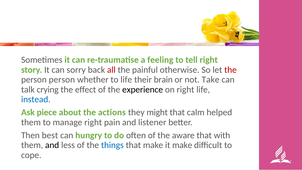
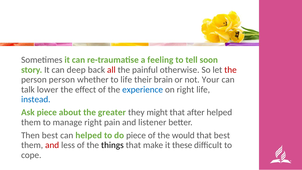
tell right: right -> soon (209, 60)
sorry: sorry -> deep (76, 70)
Take: Take -> Your (211, 80)
crying: crying -> lower (48, 89)
experience colour: black -> blue (143, 89)
actions: actions -> greater (112, 112)
calm: calm -> after (196, 112)
can hungry: hungry -> helped (89, 135)
do often: often -> piece (136, 135)
aware: aware -> would (183, 135)
that with: with -> best (222, 135)
and colour: black -> red (52, 145)
things colour: blue -> black (112, 145)
it make: make -> these (182, 145)
